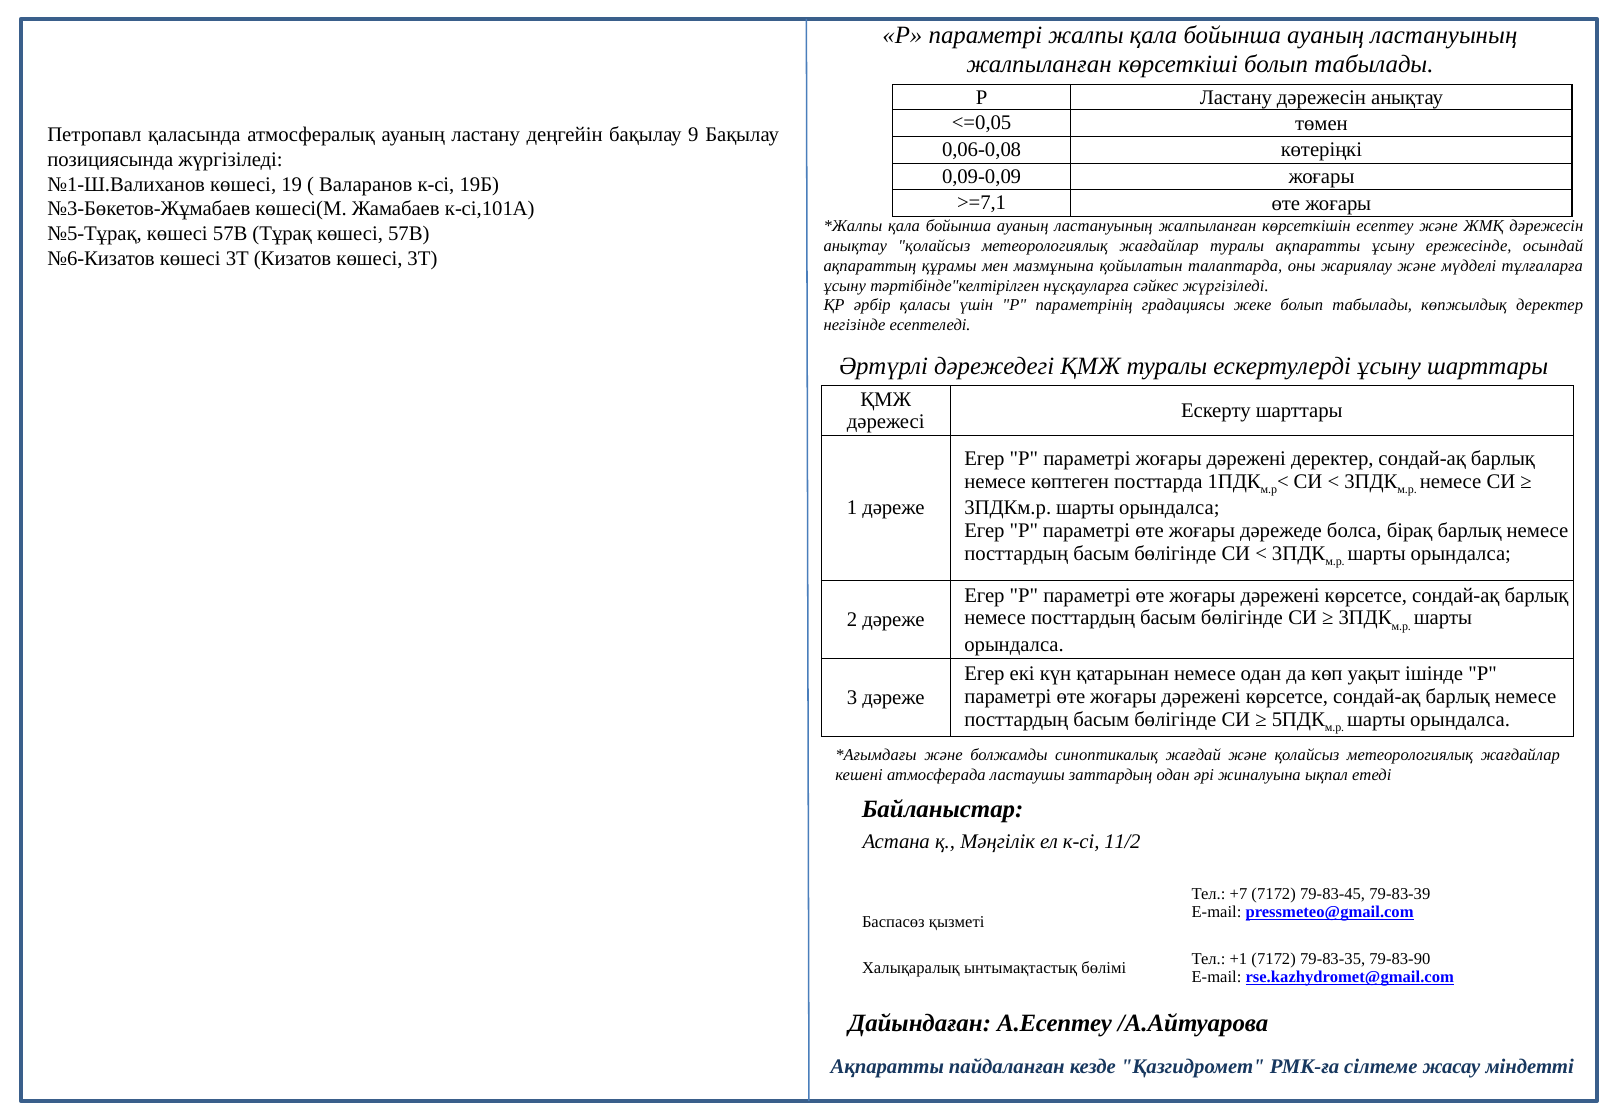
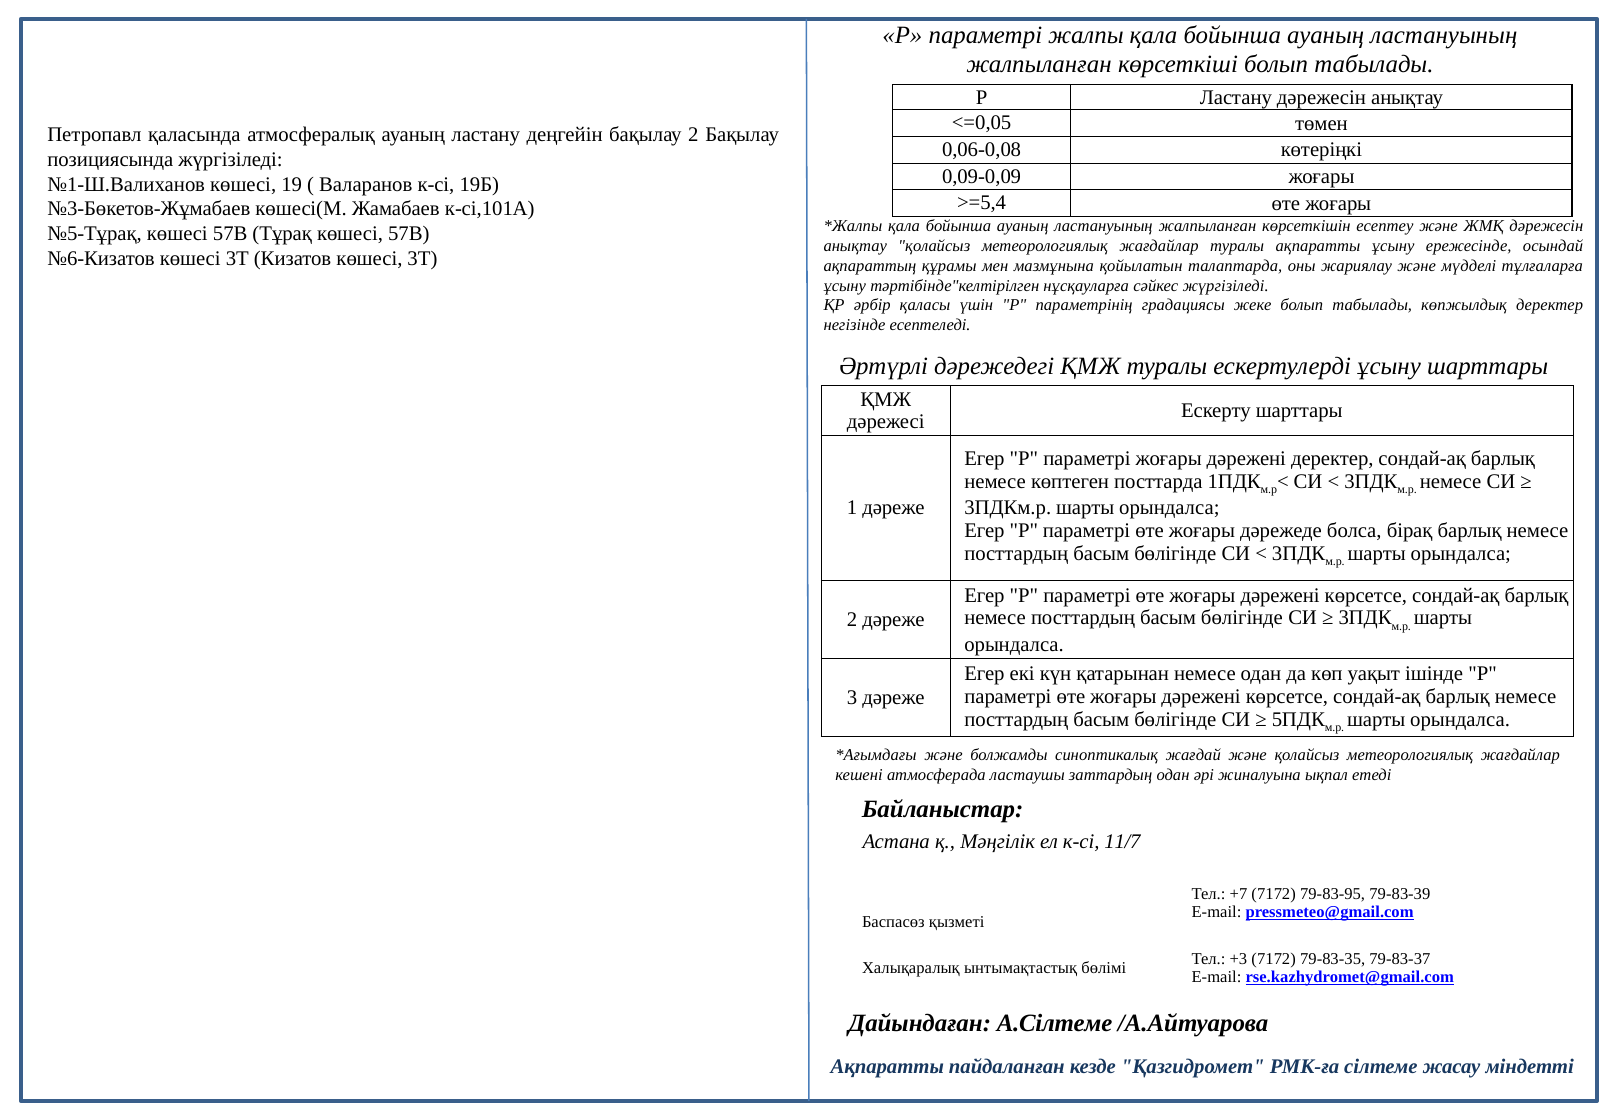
бақылау 9: 9 -> 2 (693, 134)
>=7,1: >=7,1 -> >=5,4 (982, 203)
11/2: 11/2 -> 11/7 (1122, 842)
79-83-45: 79-83-45 -> 79-83-95 (1333, 894)
+1: +1 -> +3 (1238, 959)
79-83-90: 79-83-90 -> 79-83-37 (1400, 959)
А.Есептеу: А.Есептеу -> А.Сілтеме (1055, 1023)
